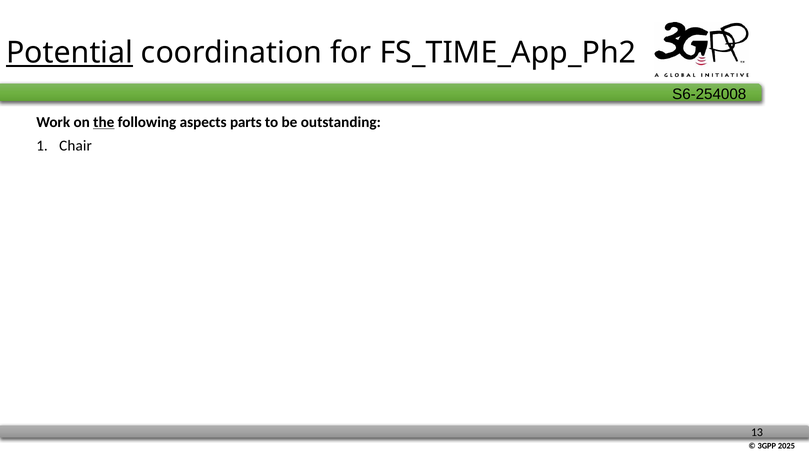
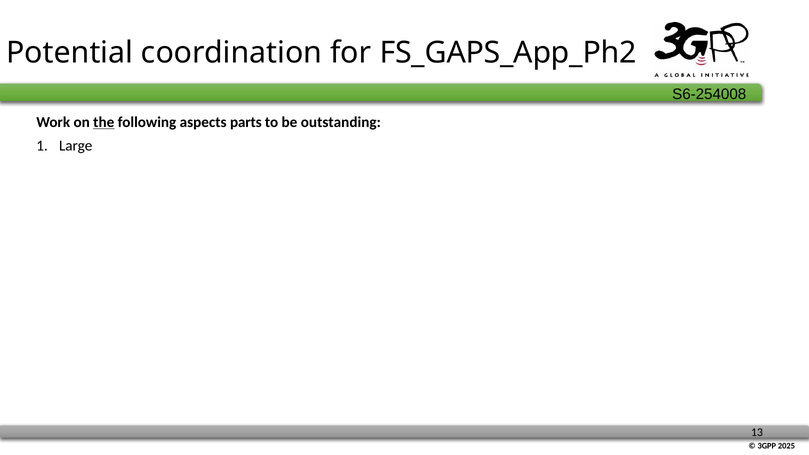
Potential underline: present -> none (70, 53)
FS_TIME_App_Ph2: FS_TIME_App_Ph2 -> FS_GAPS_App_Ph2 (508, 53)
Chair: Chair -> Large (76, 146)
